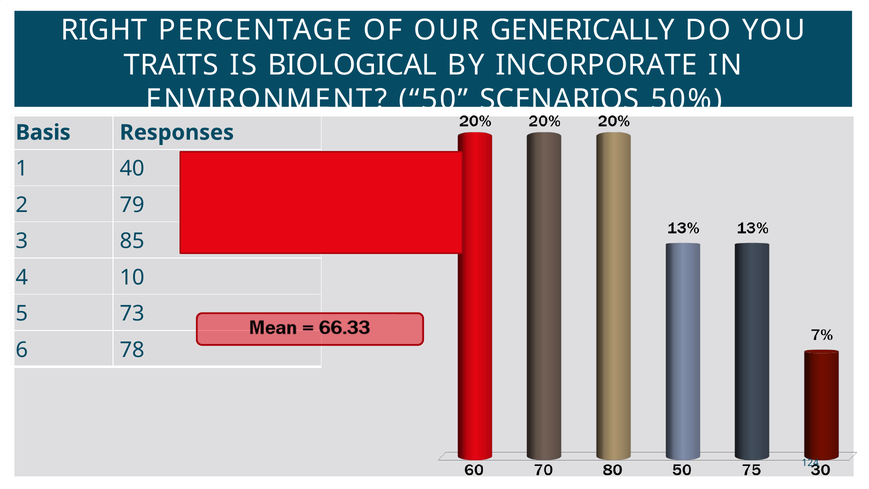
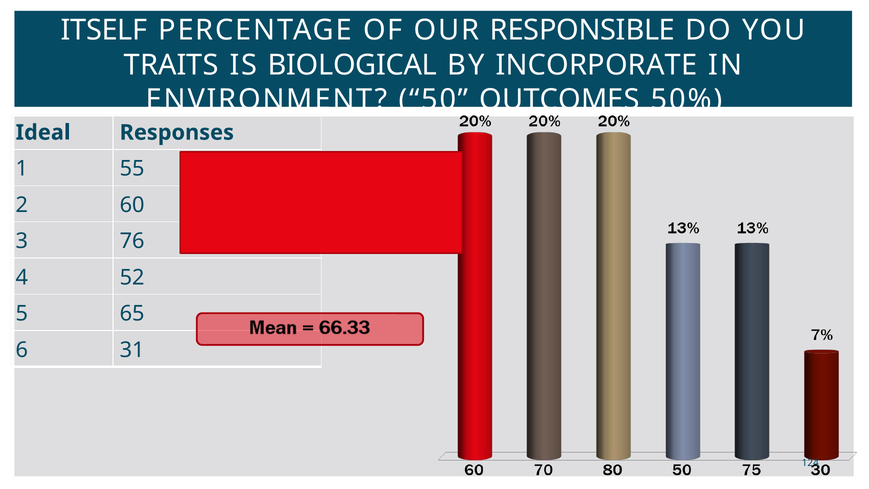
RIGHT: RIGHT -> ITSELF (104, 30)
GENERICALLY: GENERICALLY -> RESPONSIBLE (582, 30)
SCENARIOS: SCENARIOS -> OUTCOMES (560, 100)
Basis: Basis -> Ideal (43, 132)
40: 40 -> 55 (132, 169)
79: 79 -> 60 (132, 205)
85: 85 -> 76 (132, 241)
10: 10 -> 52 (132, 277)
73: 73 -> 65 (132, 314)
78: 78 -> 31 (132, 350)
